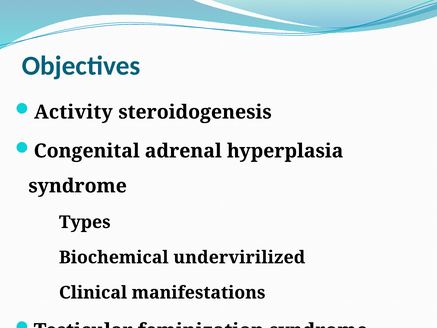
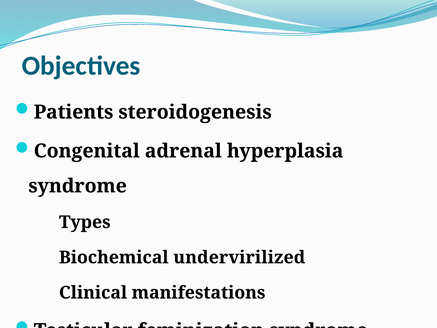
Activity: Activity -> Patients (74, 112)
